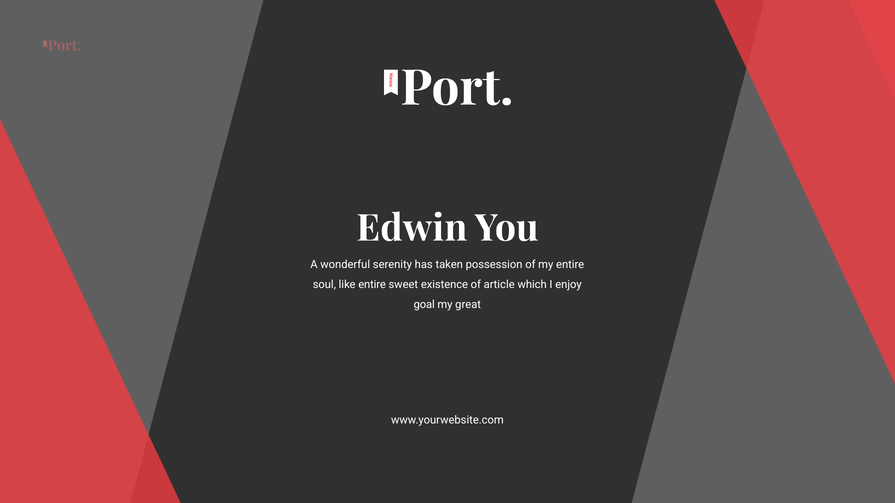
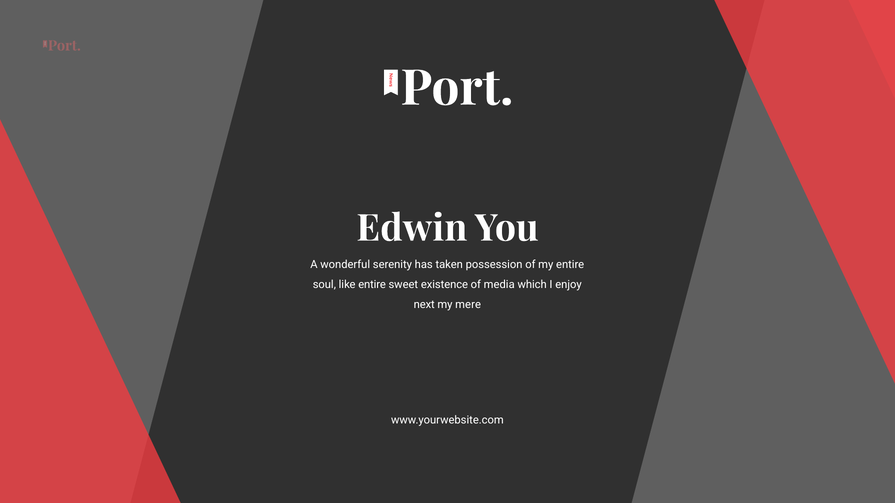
article: article -> media (499, 285)
goal: goal -> next (424, 305)
great: great -> mere (468, 305)
